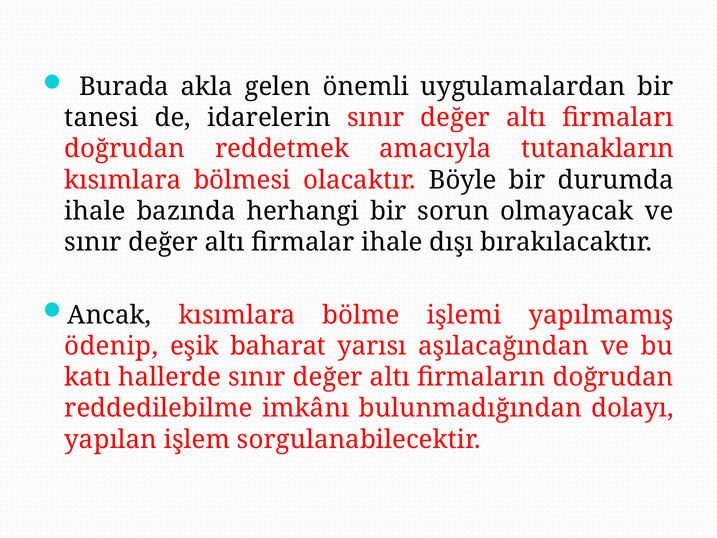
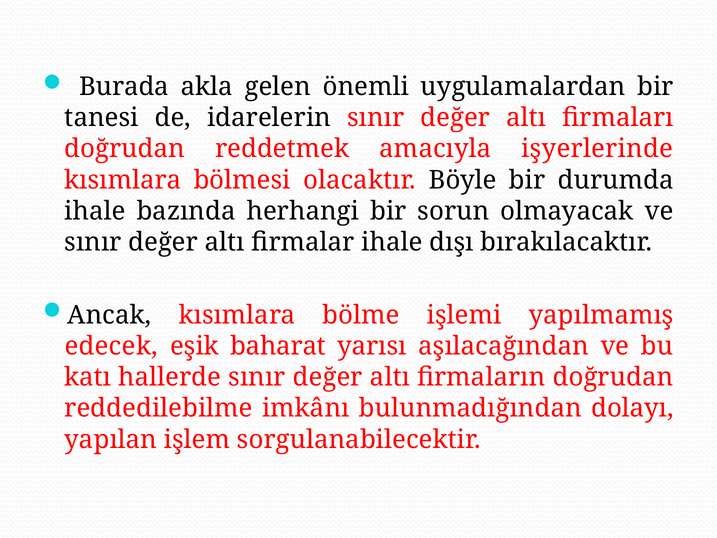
tutanakların: tutanakların -> işyerlerinde (597, 149)
ödenip: ödenip -> edecek (111, 346)
